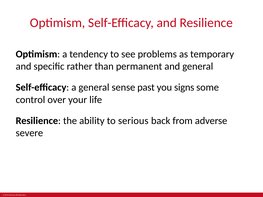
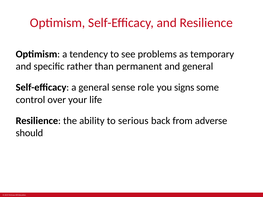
past: past -> role (146, 88)
severe: severe -> should (29, 133)
